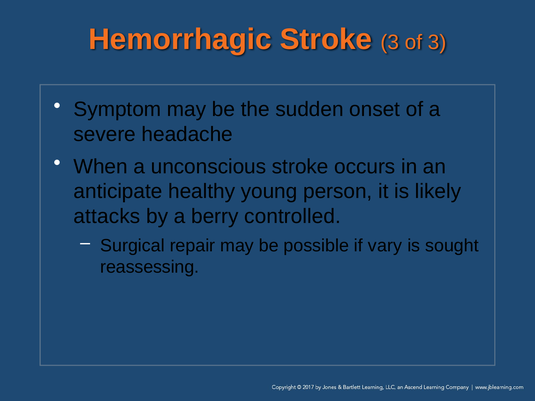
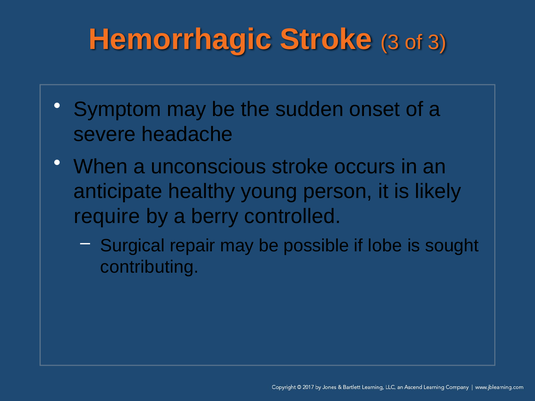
attacks: attacks -> require (107, 217)
vary: vary -> lobe (385, 246)
reassessing: reassessing -> contributing (150, 267)
